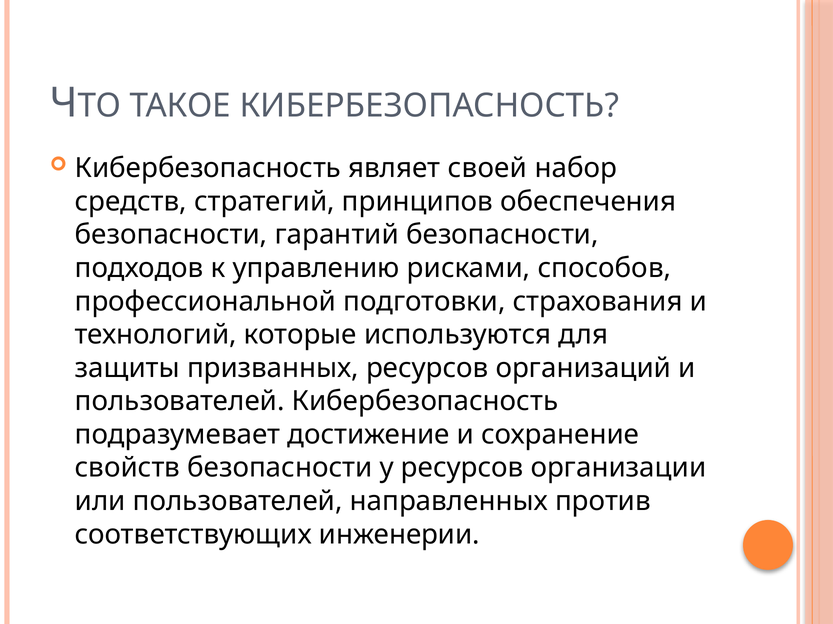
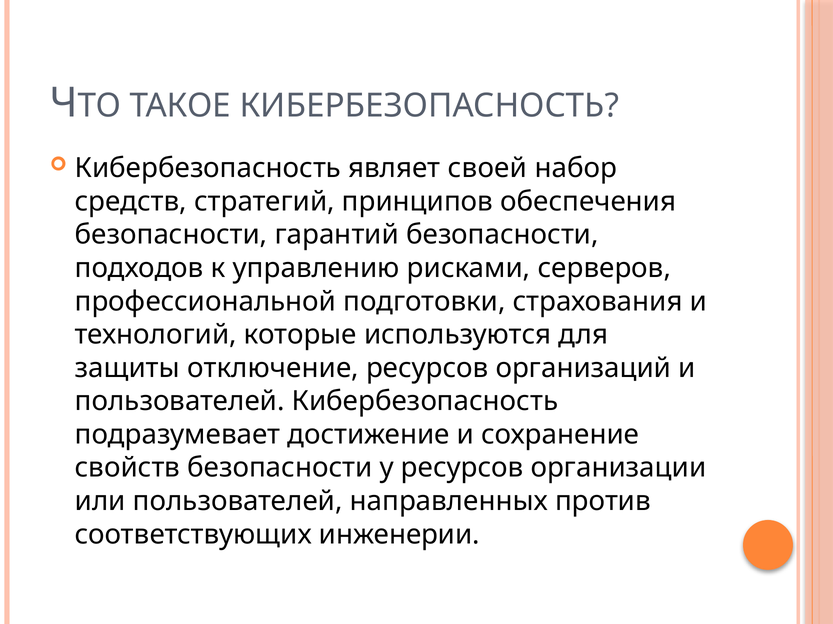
способов: способов -> серверов (604, 268)
призванных: призванных -> отключение (273, 368)
